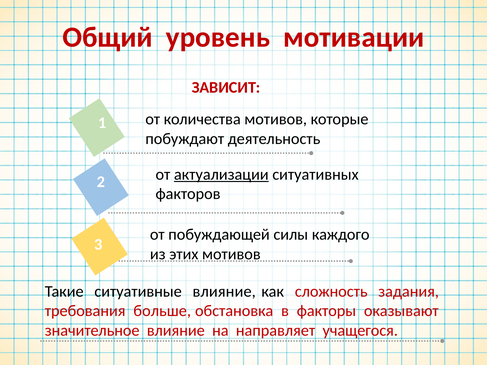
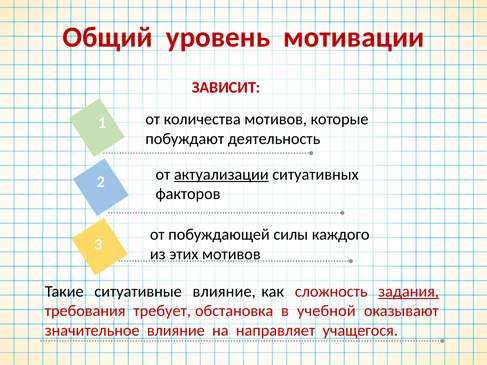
задания underline: none -> present (409, 292)
больше: больше -> требует (162, 311)
факторы: факторы -> учебной (326, 311)
